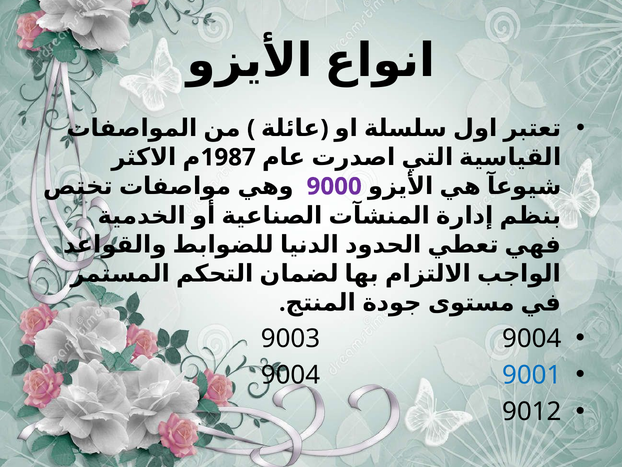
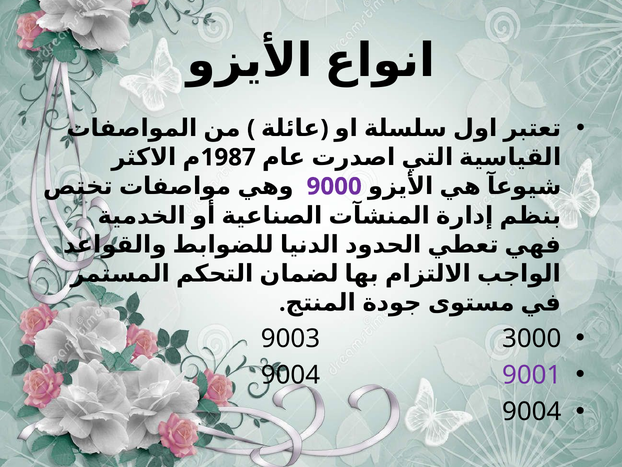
9004: 9004 -> 3000 (532, 338)
9001 colour: blue -> purple (532, 375)
9012: 9012 -> 9004 (532, 411)
